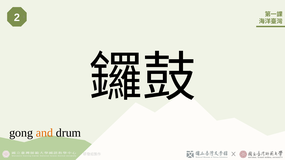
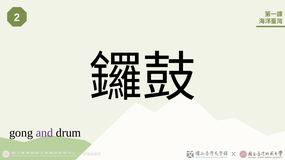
and colour: orange -> purple (44, 133)
